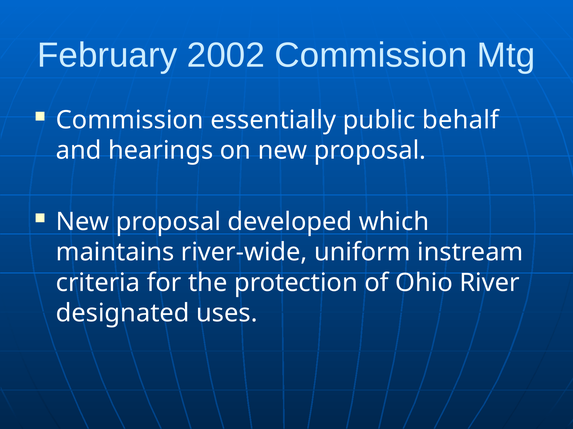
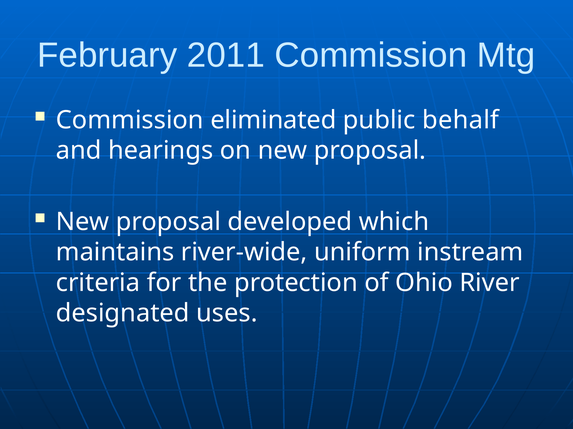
2002: 2002 -> 2011 (226, 56)
essentially: essentially -> eliminated (273, 120)
